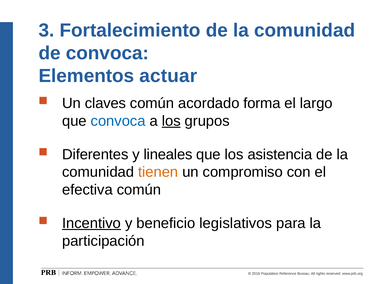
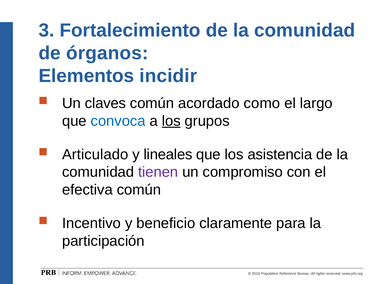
de convoca: convoca -> órganos (107, 53)
actuar: actuar -> incidir (168, 76)
forma: forma -> como (262, 103)
Diferentes: Diferentes -> Articulado (95, 155)
tienen colour: orange -> purple (158, 172)
Incentivo underline: present -> none (92, 223)
legislativos: legislativos -> claramente (236, 223)
